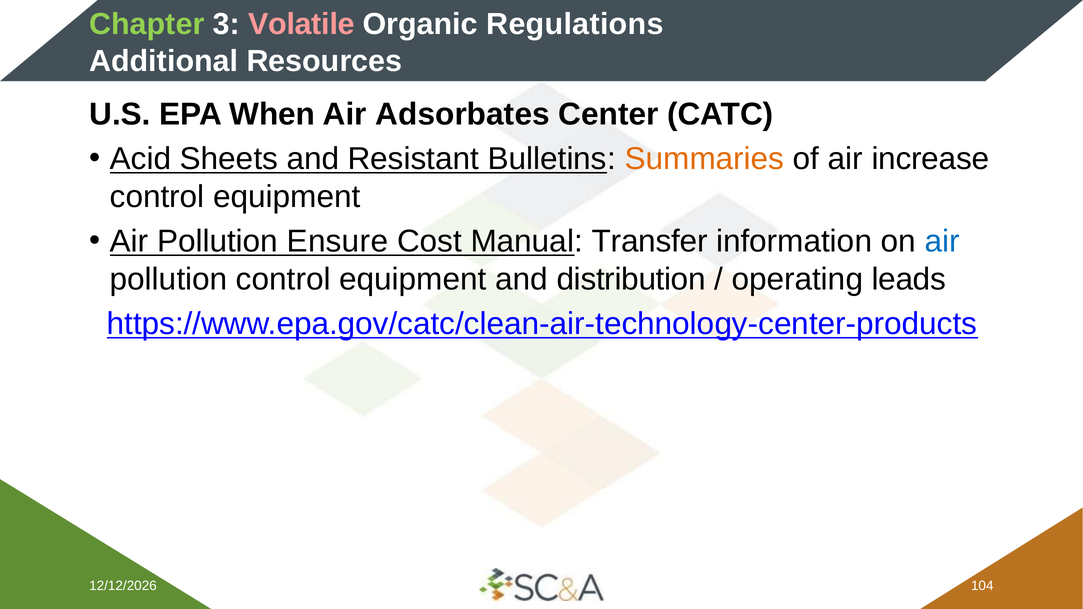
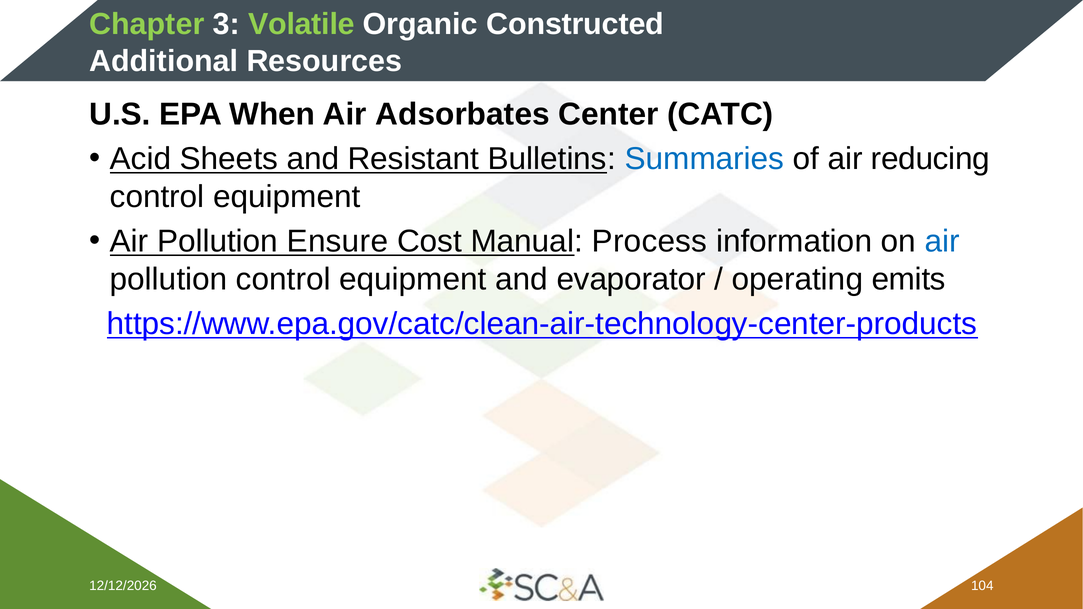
Volatile colour: pink -> light green (301, 24)
Regulations: Regulations -> Constructed (575, 24)
Summaries colour: orange -> blue (704, 159)
increase: increase -> reducing (930, 159)
Transfer: Transfer -> Process (650, 242)
distribution: distribution -> evaporator (631, 279)
leads: leads -> emits (909, 279)
